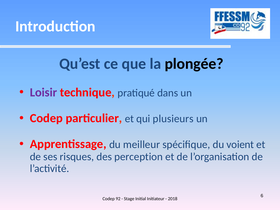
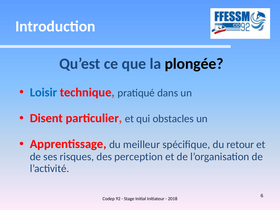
Loisir colour: purple -> blue (43, 92)
Codep: Codep -> Disent (46, 118)
plusieurs: plusieurs -> obstacles (173, 119)
voient: voient -> retour (240, 145)
